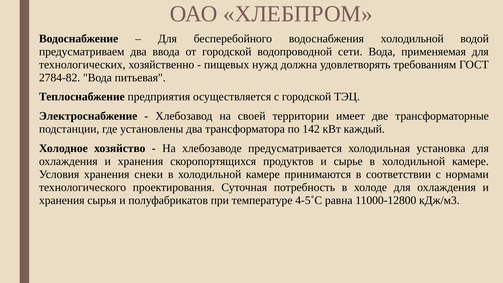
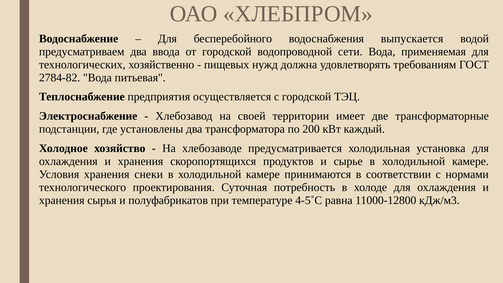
водоснабжения холодильной: холодильной -> выпускается (412, 39)
142: 142 -> 200 (311, 129)
